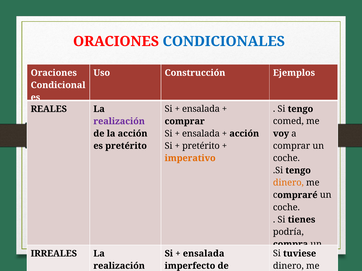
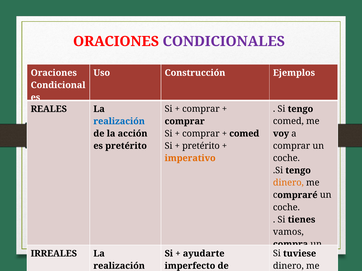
CONDICIONALES colour: blue -> purple (224, 41)
ensalada: ensalada -> comprar (201, 109)
realización colour: purple -> blue (119, 121)
ensalada: ensalada -> comprar (201, 134)
acción: acción -> comed (244, 134)
podría: podría -> vamos (288, 232)
ensalada: ensalada -> ayudarte (204, 254)
